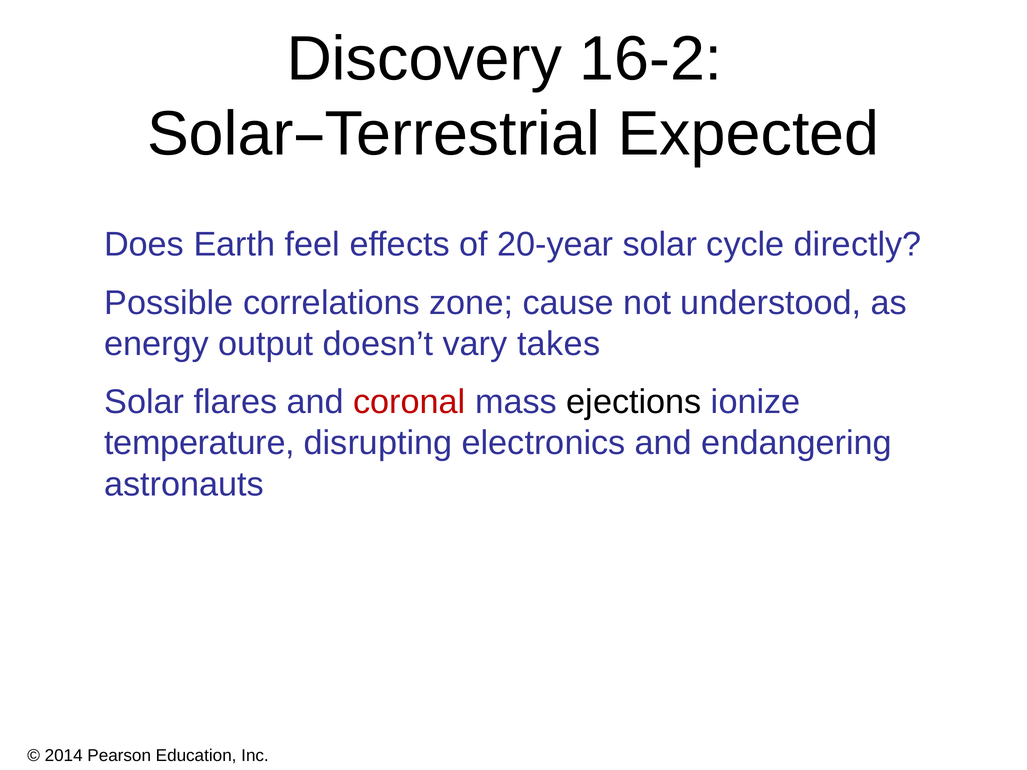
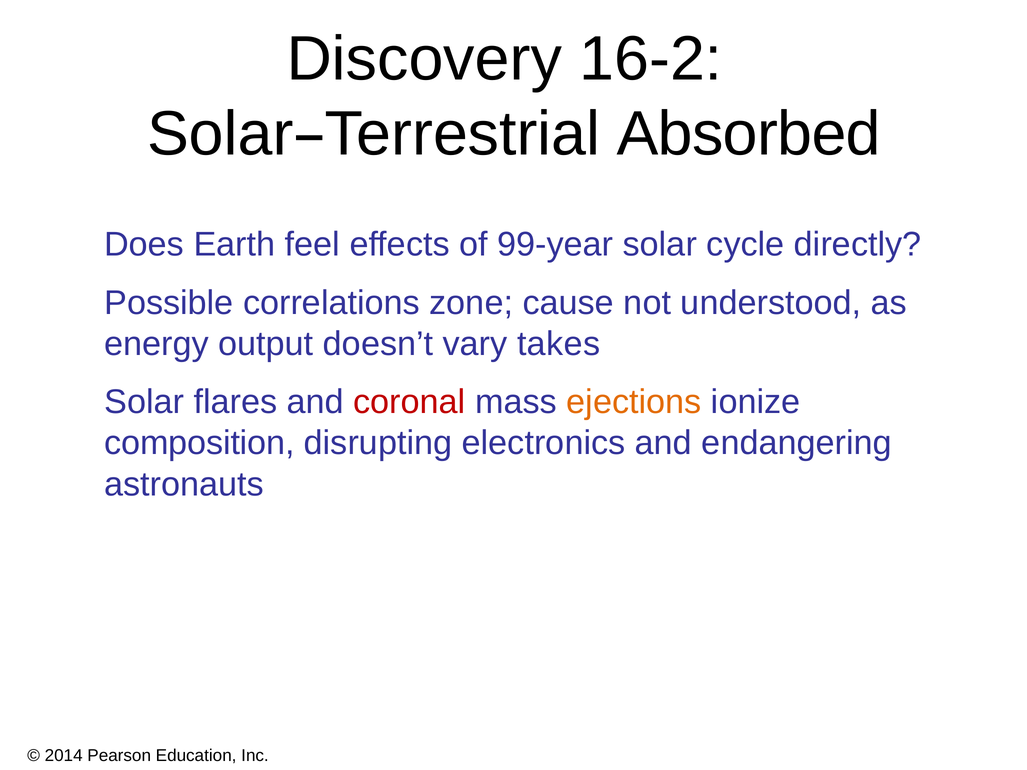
Expected: Expected -> Absorbed (749, 134)
20-year: 20-year -> 99-year (555, 245)
ejections colour: black -> orange (634, 402)
temperature: temperature -> composition (199, 443)
